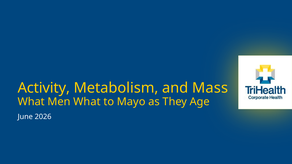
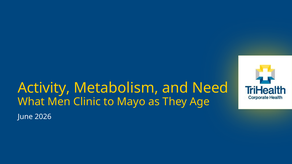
Mass: Mass -> Need (210, 88)
Men What: What -> Clinic (87, 102)
